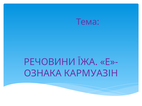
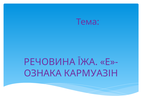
РЕЧОВИНИ: РЕЧОВИНИ -> РЕЧОВИНА (50, 62)
